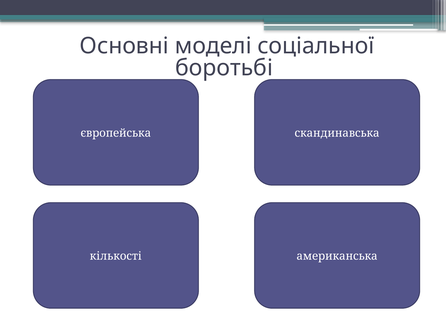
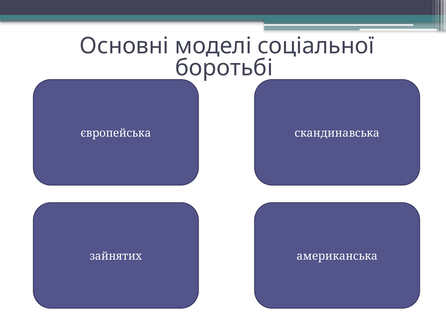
кількості: кількості -> зайнятих (116, 256)
